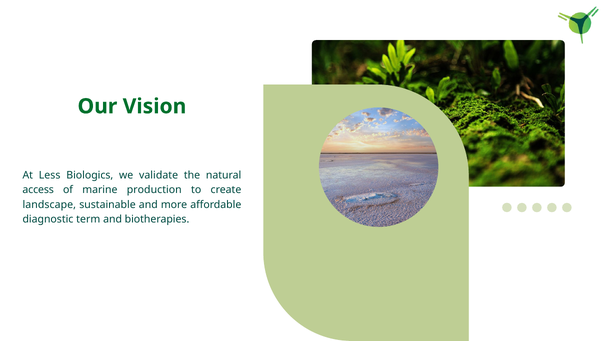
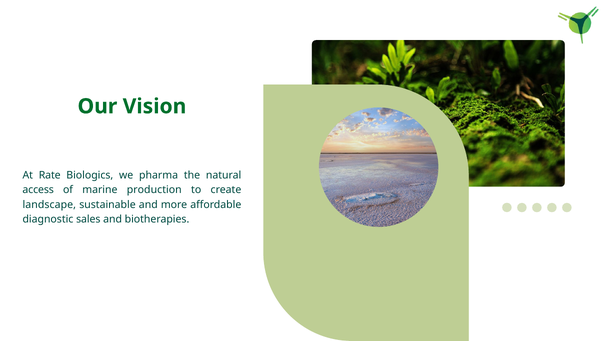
Less: Less -> Rate (50, 175)
validate: validate -> pharma (159, 175)
term: term -> sales (88, 219)
